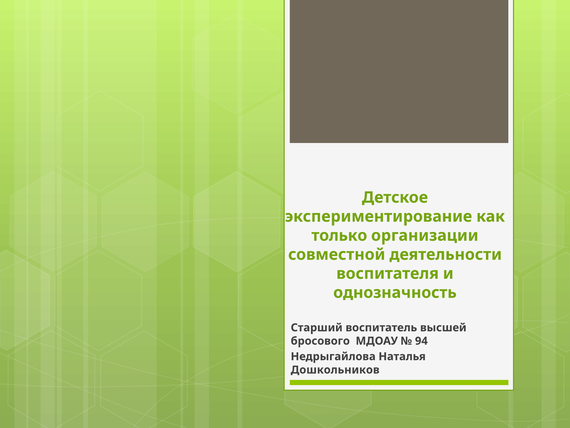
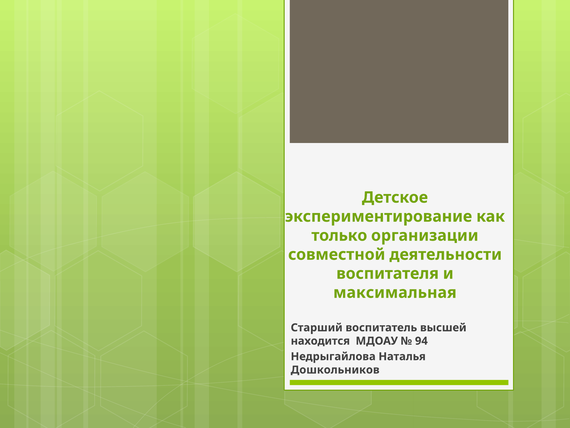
однозначность: однозначность -> максимальная (395, 292)
бросового: бросового -> находится (320, 341)
